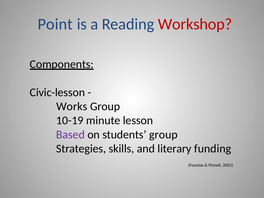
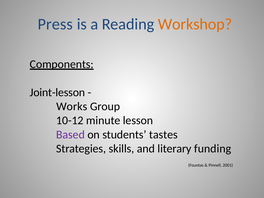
Point: Point -> Press (55, 24)
Workshop colour: red -> orange (195, 24)
Civic-lesson: Civic-lesson -> Joint-lesson (57, 92)
10-19: 10-19 -> 10-12 (70, 121)
students group: group -> tastes (163, 135)
